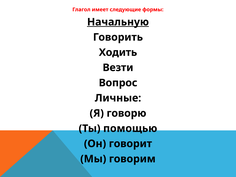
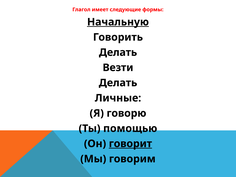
Ходить: Ходить -> Делать (118, 52)
Вопрос: Вопрос -> Делать (118, 83)
говорит underline: none -> present (130, 144)
